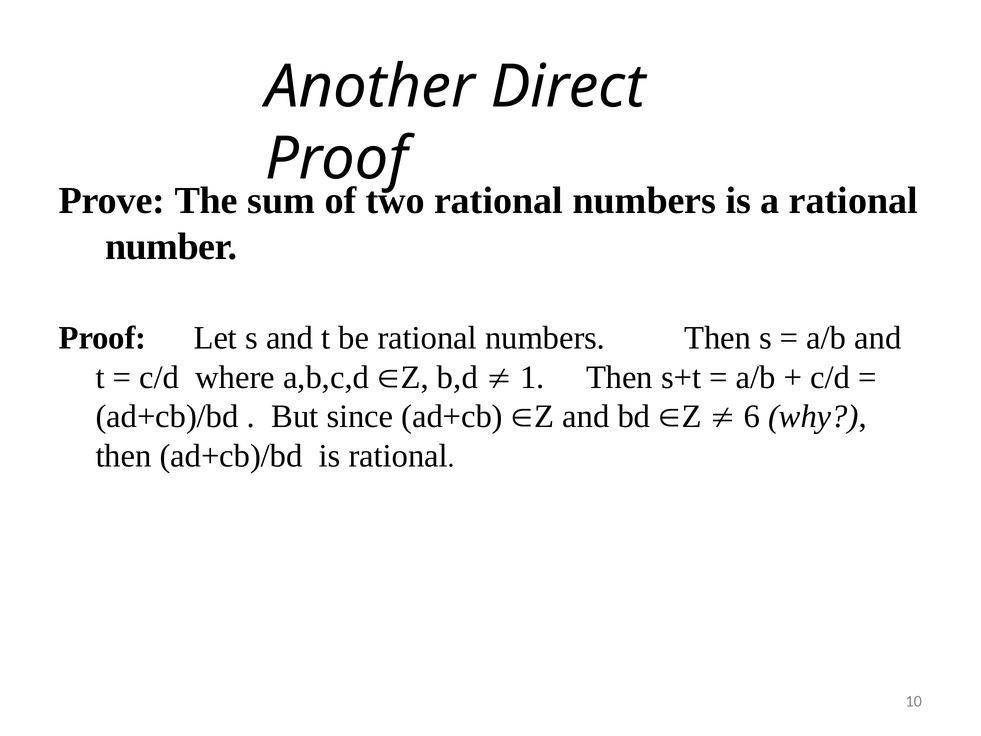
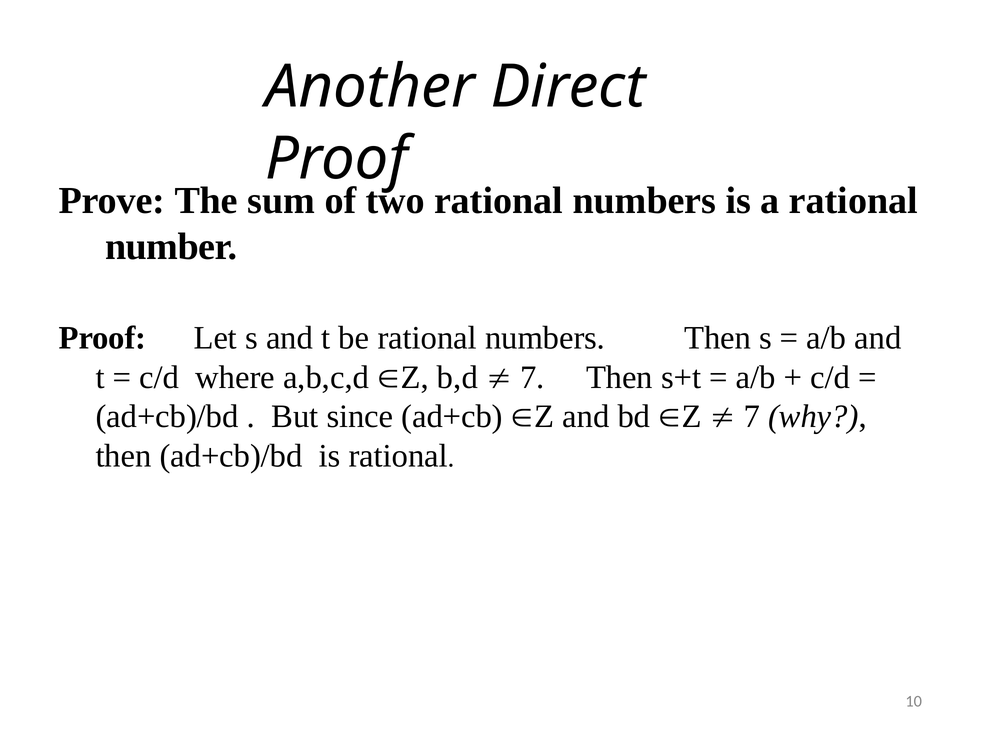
1: 1 -> 7 (532, 377)
6: 6 -> 7 (752, 416)
